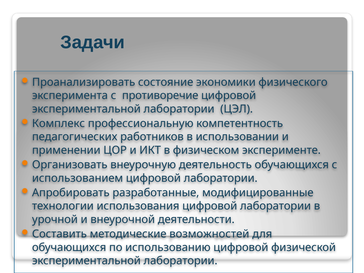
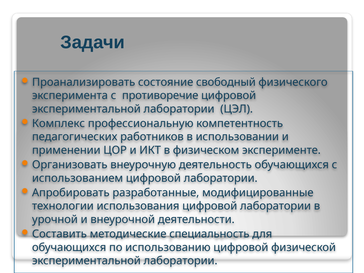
экономики: экономики -> свободный (226, 82)
возможностей: возможностей -> специальность (209, 234)
